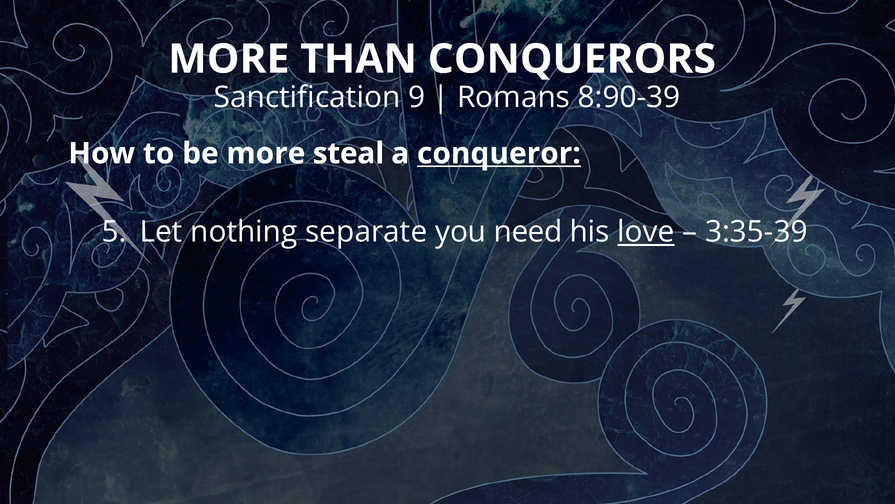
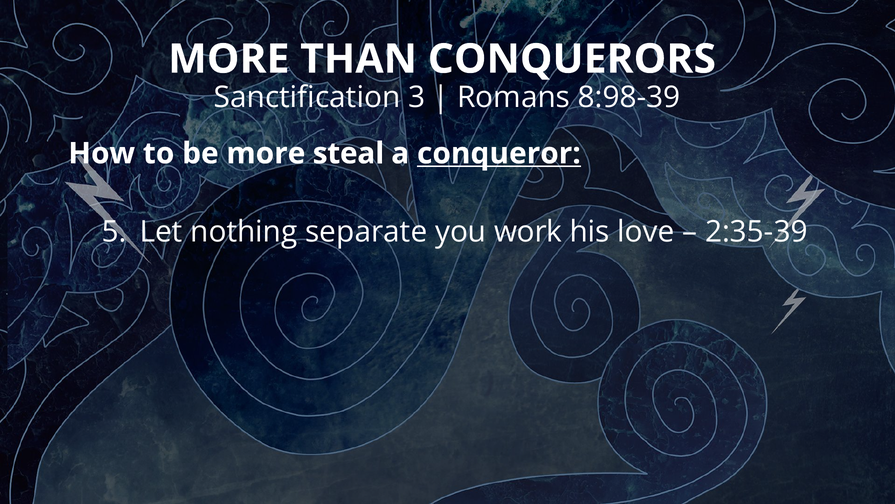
9: 9 -> 3 (417, 97)
8:90-39: 8:90-39 -> 8:98-39 (629, 97)
need: need -> work (528, 232)
love underline: present -> none (646, 232)
3:35-39: 3:35-39 -> 2:35-39 (756, 232)
